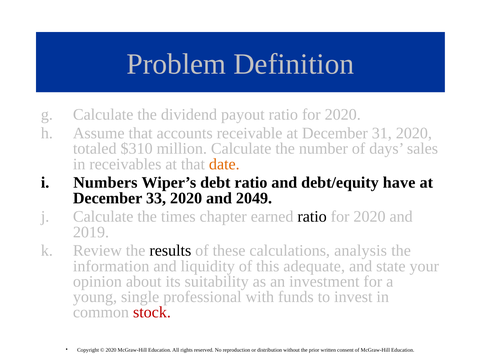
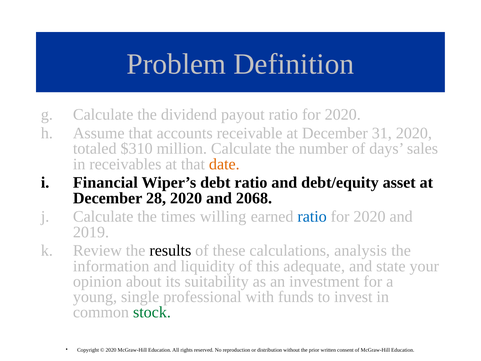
Numbers: Numbers -> Financial (105, 183)
have: have -> asset (399, 183)
33: 33 -> 28 (156, 198)
2049: 2049 -> 2068 (254, 198)
chapter: chapter -> willing (223, 217)
ratio colour: black -> blue (312, 217)
stock colour: red -> green (152, 312)
